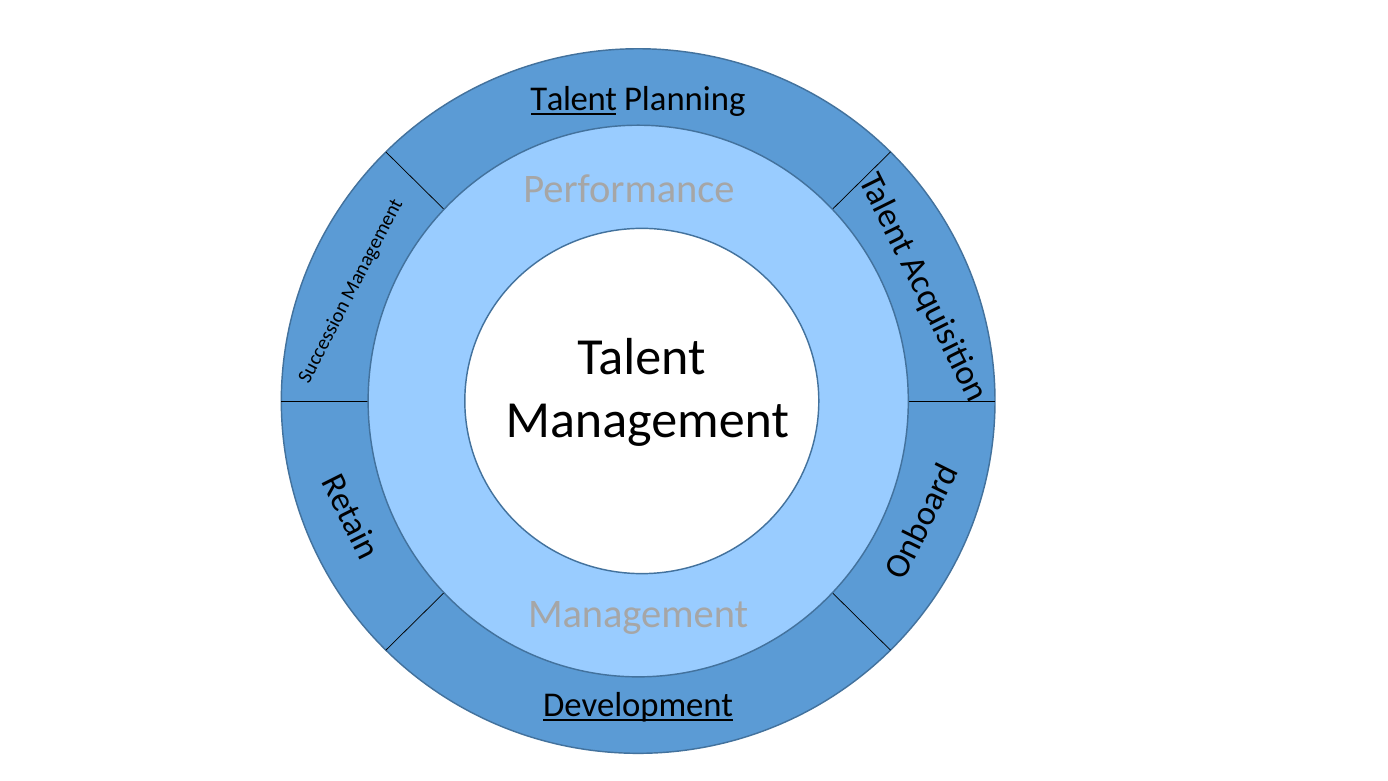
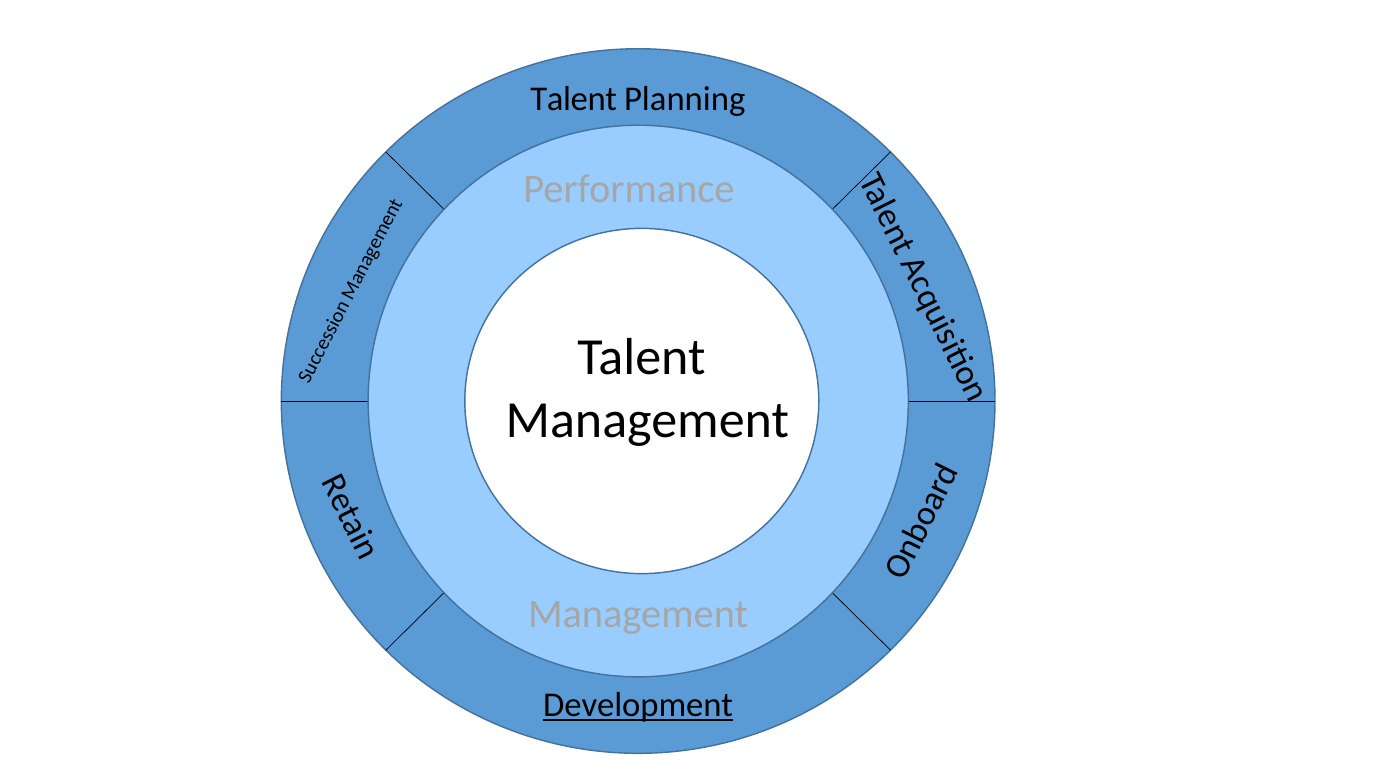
Talent underline: present -> none (574, 99)
